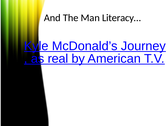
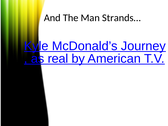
Literacy…: Literacy… -> Strands… (121, 18)
